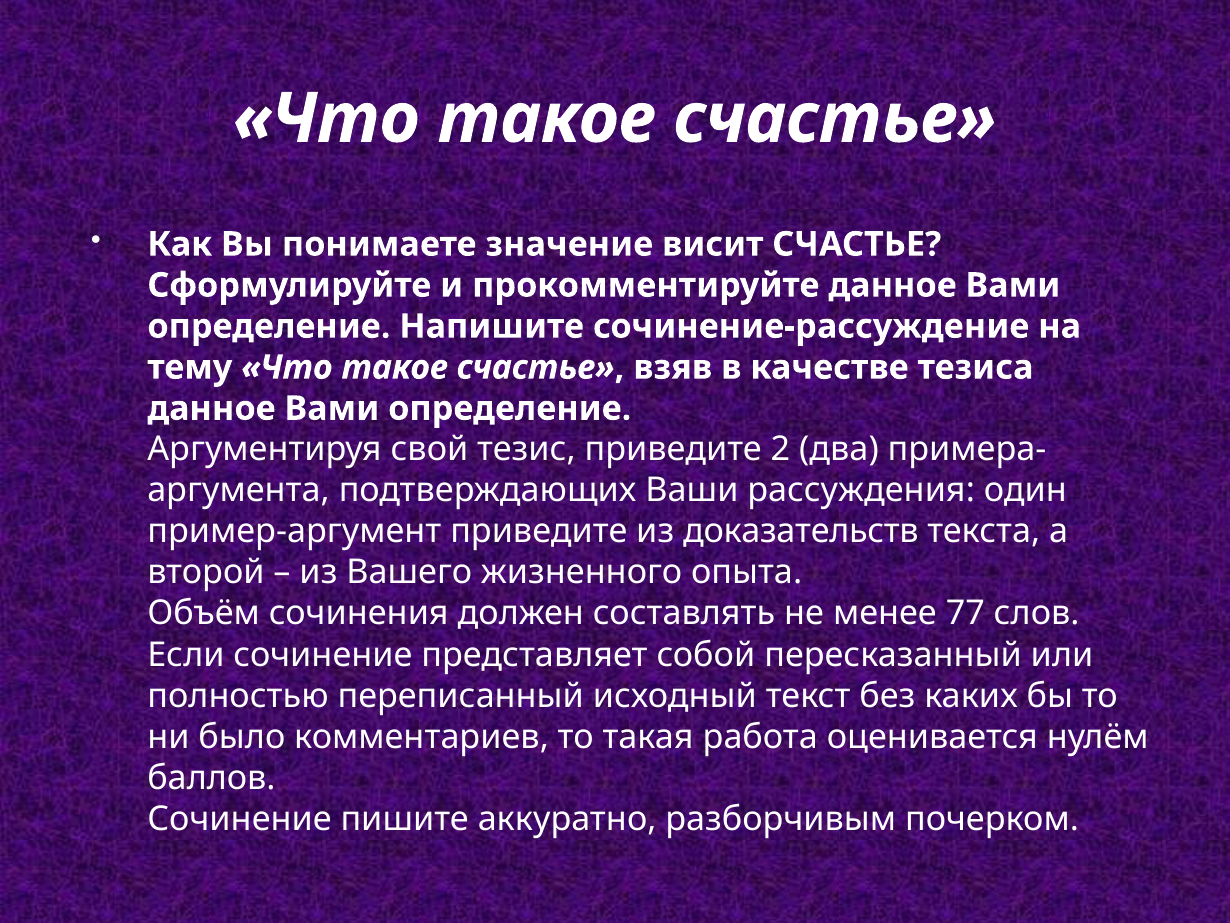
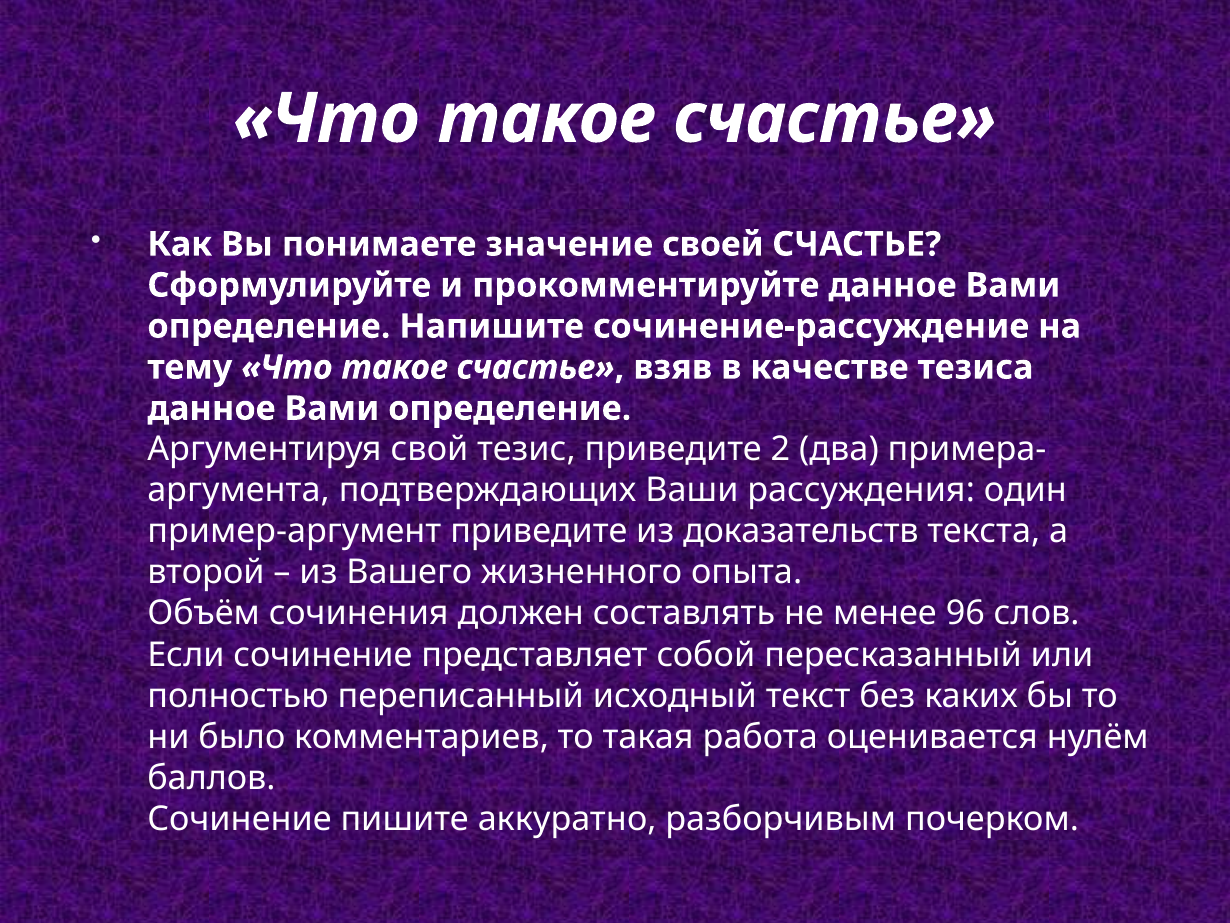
висит: висит -> своей (713, 244)
77: 77 -> 96 (965, 613)
